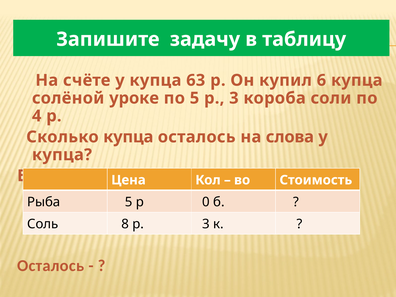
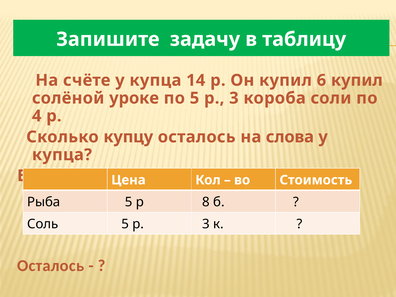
63: 63 -> 14 (196, 80)
6 купца: купца -> купил (357, 80)
Сколько купца: купца -> купцу (128, 137)
0: 0 -> 8 (206, 202)
Соль 8: 8 -> 5 (125, 224)
